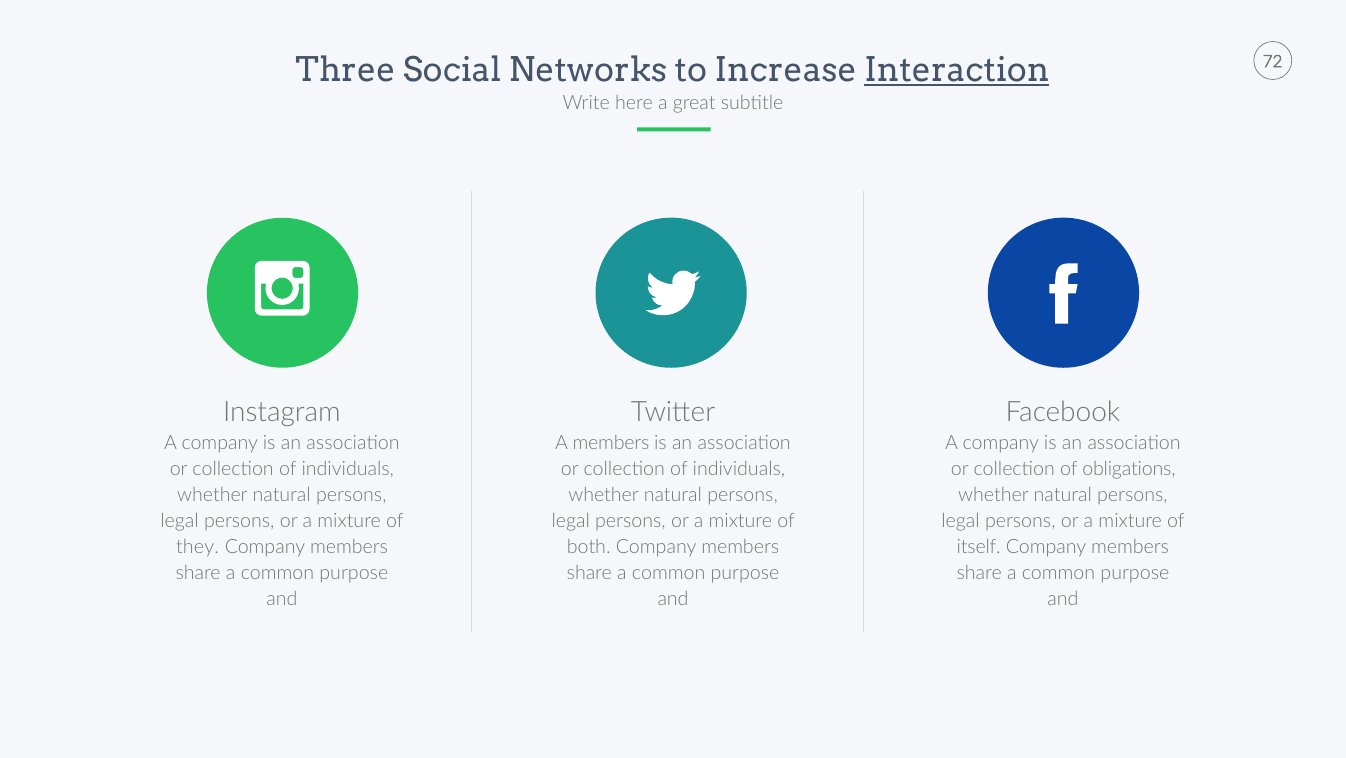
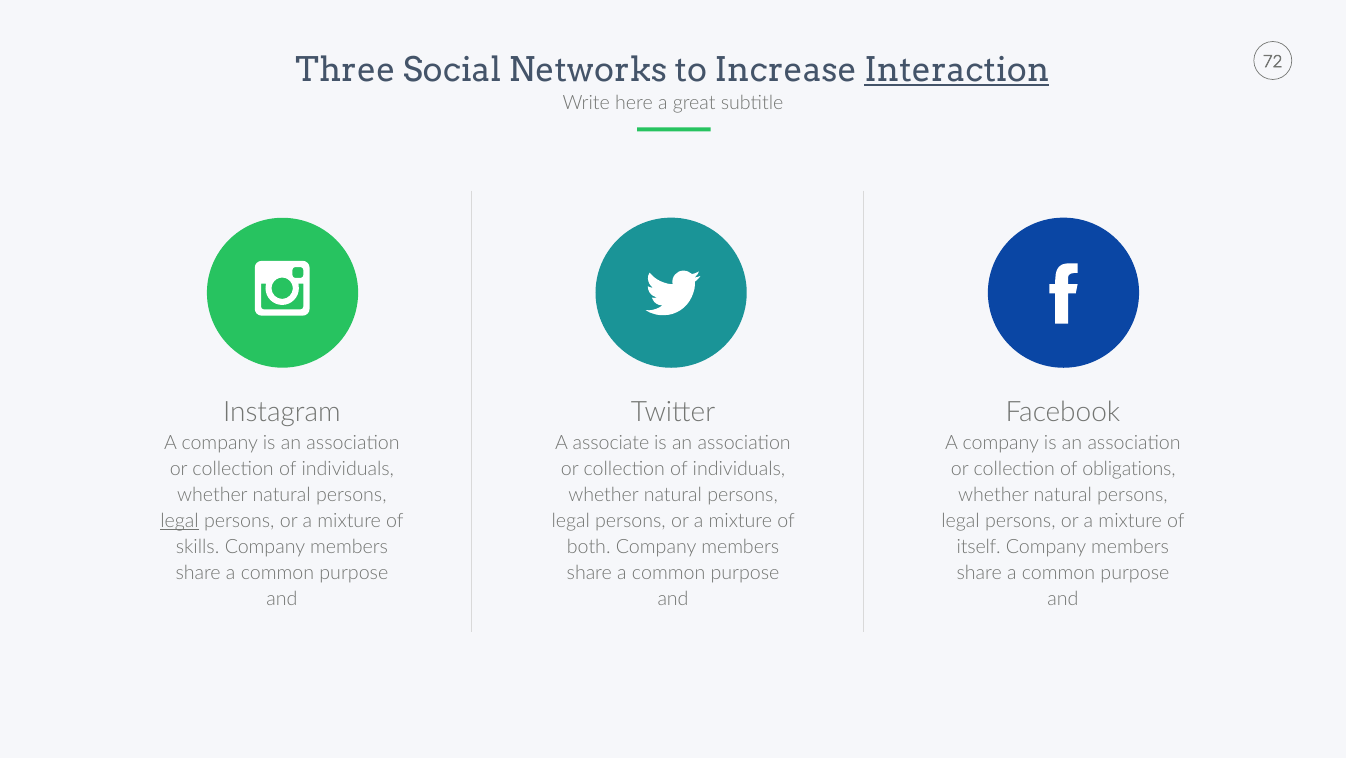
A members: members -> associate (611, 442)
legal underline: none -> present (180, 520)
they: they -> skills (198, 546)
